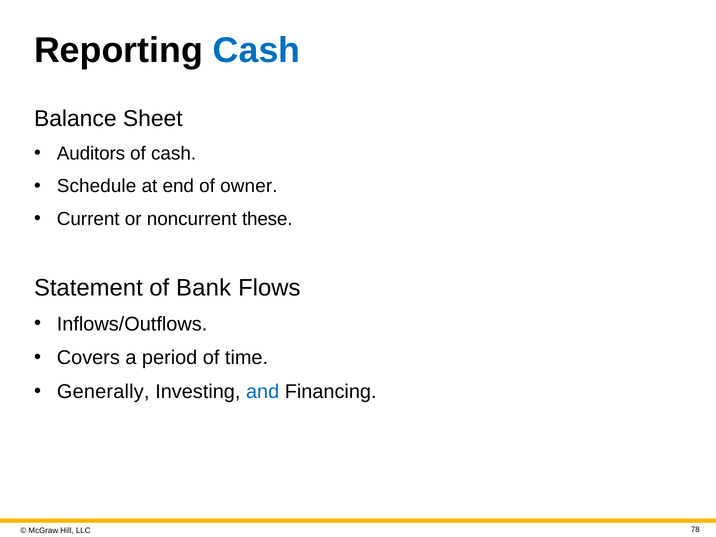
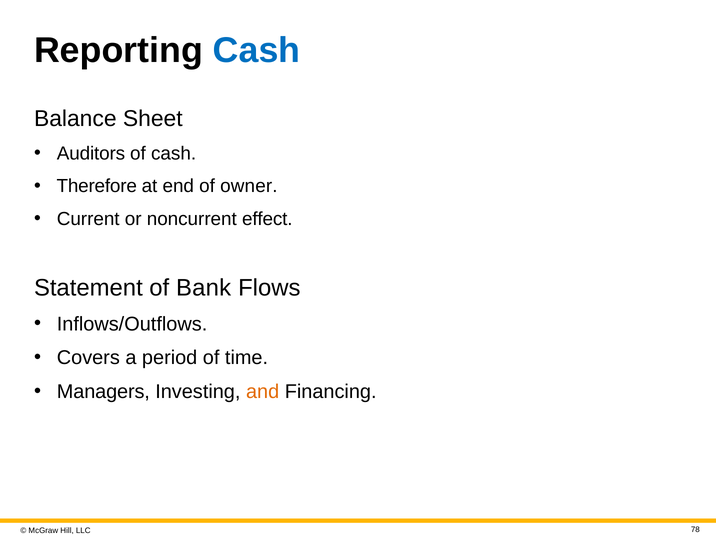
Schedule: Schedule -> Therefore (97, 186)
these: these -> effect (267, 219)
Generally: Generally -> Managers (103, 392)
and colour: blue -> orange (263, 392)
